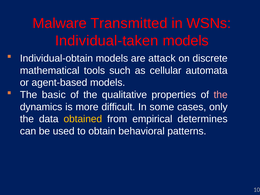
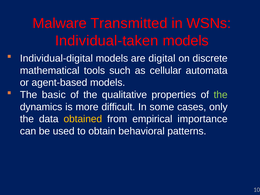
Individual-obtain: Individual-obtain -> Individual-digital (56, 58)
attack: attack -> digital (162, 58)
the colour: pink -> light green (221, 95)
determines: determines -> importance (203, 119)
